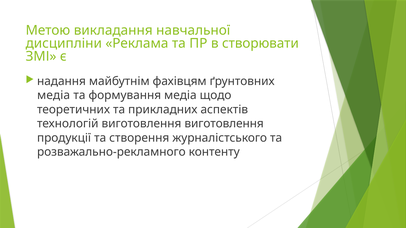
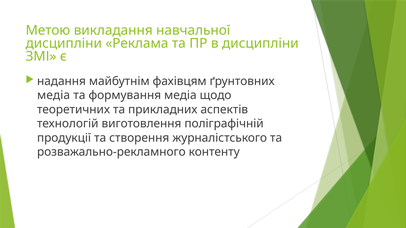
в створювати: створювати -> дисципліни (260, 43)
виготовлення виготовлення: виготовлення -> поліграфічній (224, 124)
